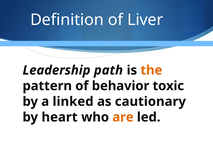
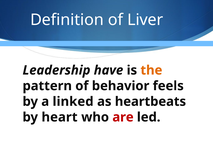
path: path -> have (109, 70)
toxic: toxic -> feels (168, 86)
cautionary: cautionary -> heartbeats (150, 101)
are colour: orange -> red (123, 117)
